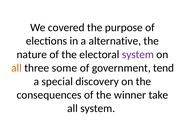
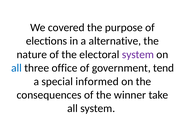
all colour: orange -> blue (16, 68)
some: some -> office (65, 68)
discovery: discovery -> informed (97, 82)
